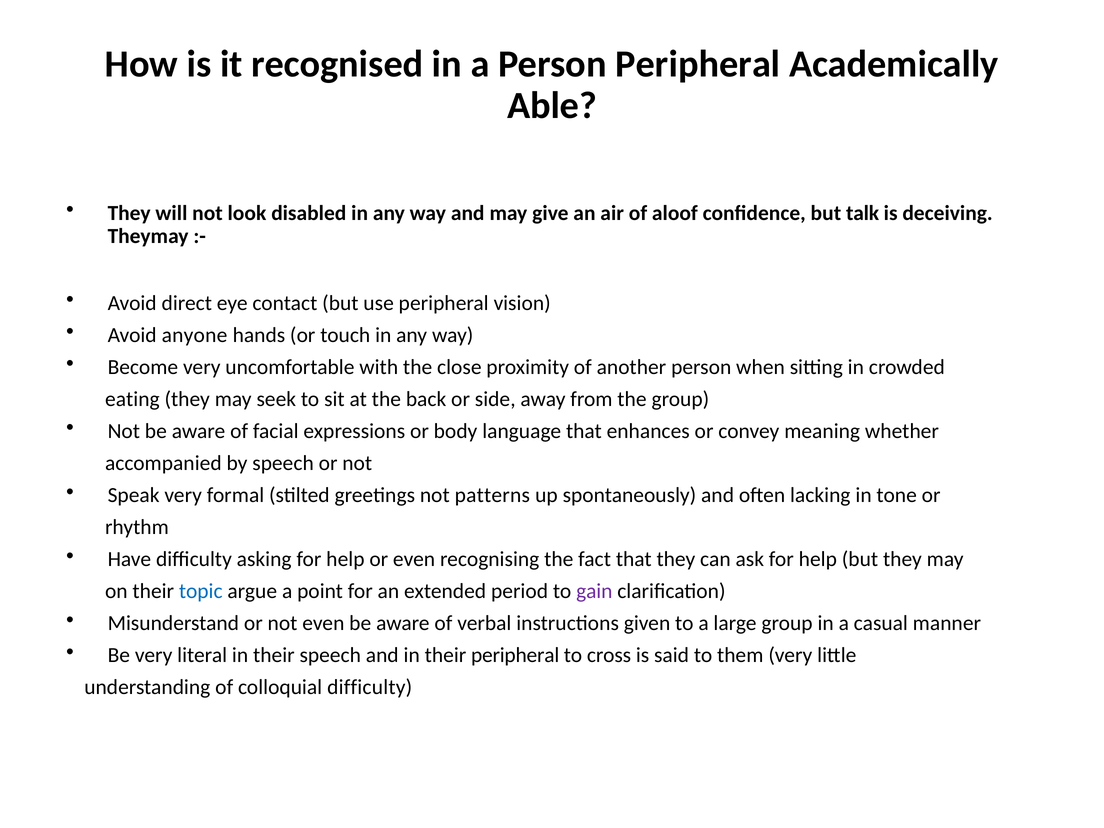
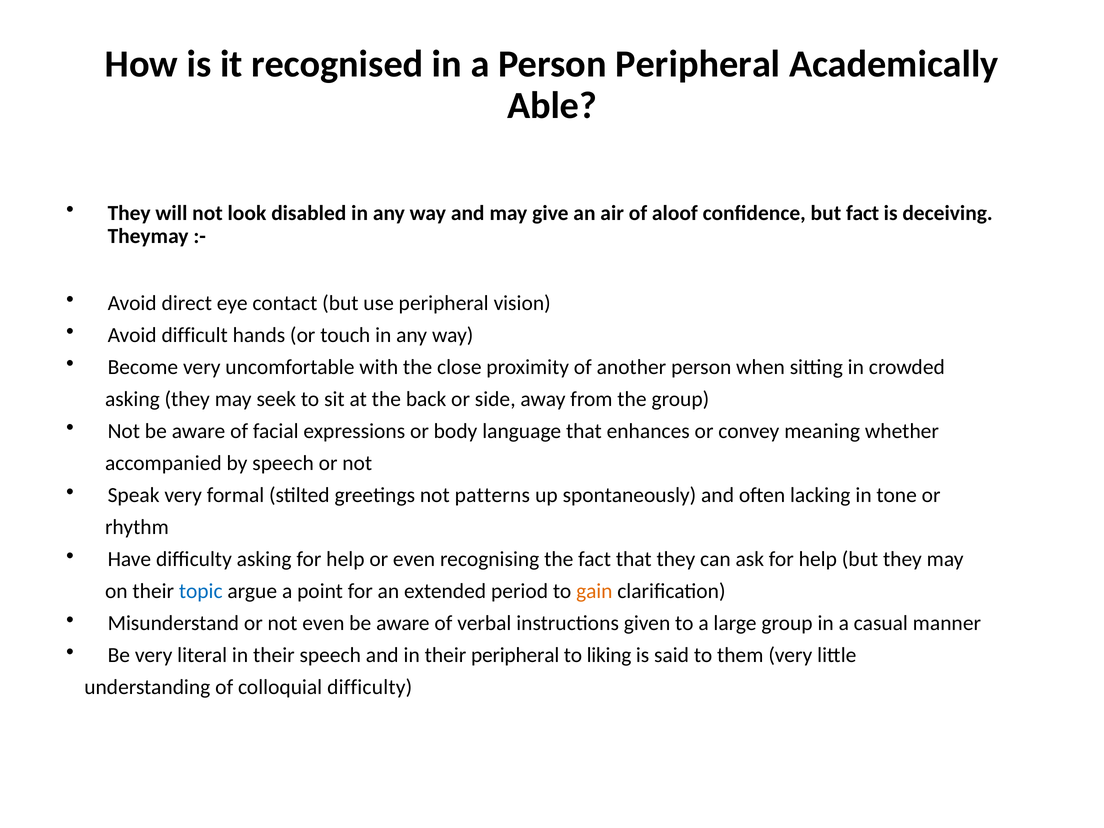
but talk: talk -> fact (863, 213)
anyone: anyone -> difficult (195, 335)
eating: eating -> asking (132, 399)
gain colour: purple -> orange (594, 591)
cross: cross -> liking (609, 655)
